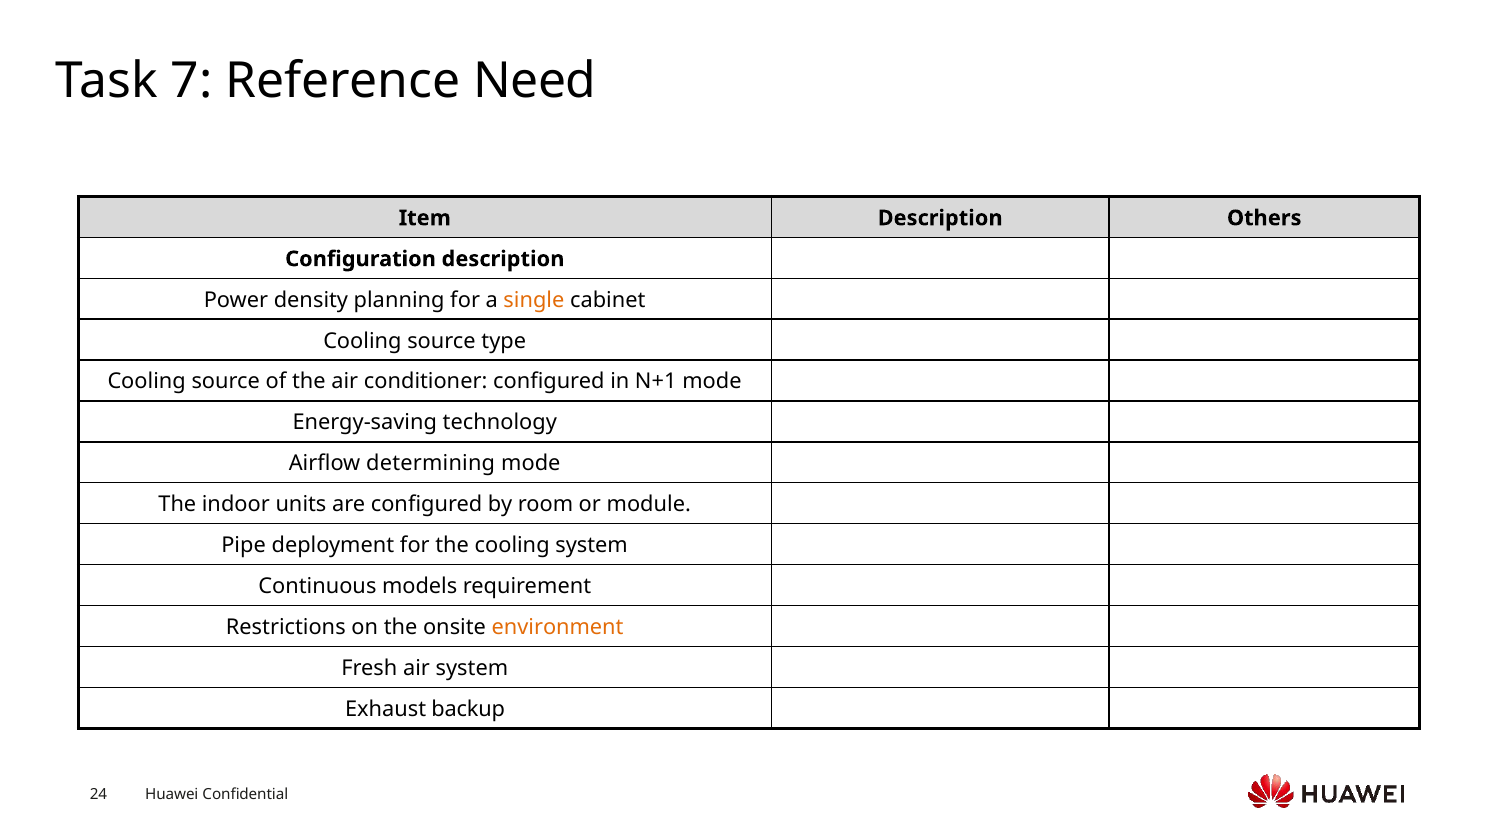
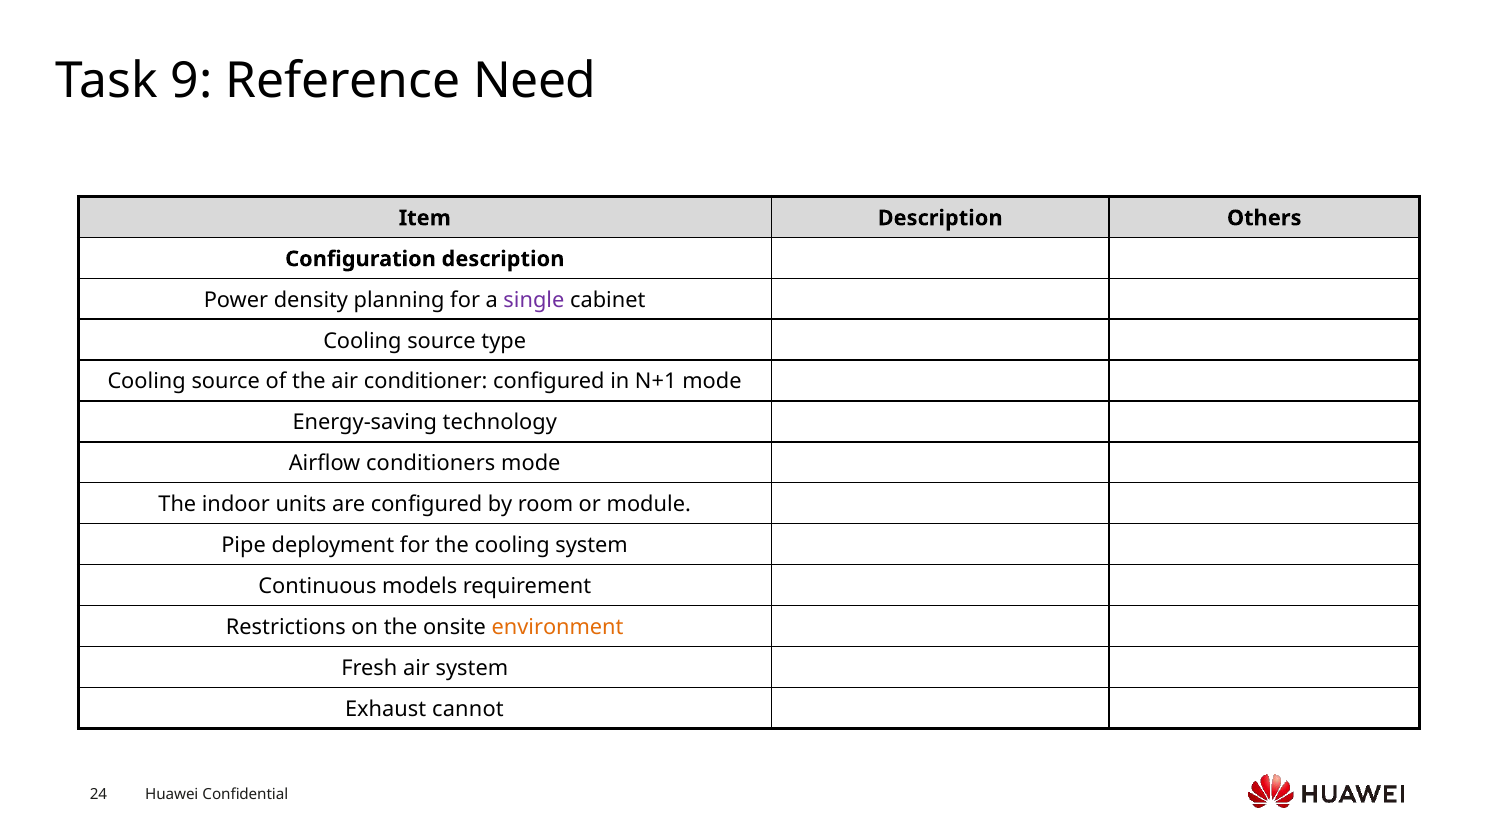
7: 7 -> 9 (192, 81)
single colour: orange -> purple (534, 300)
determining: determining -> conditioners (431, 464)
backup: backup -> cannot (468, 709)
